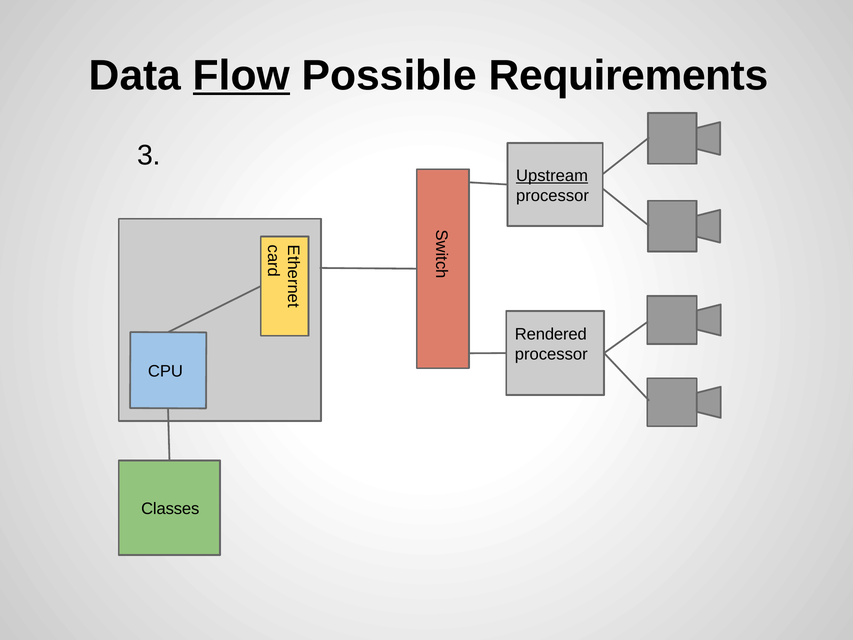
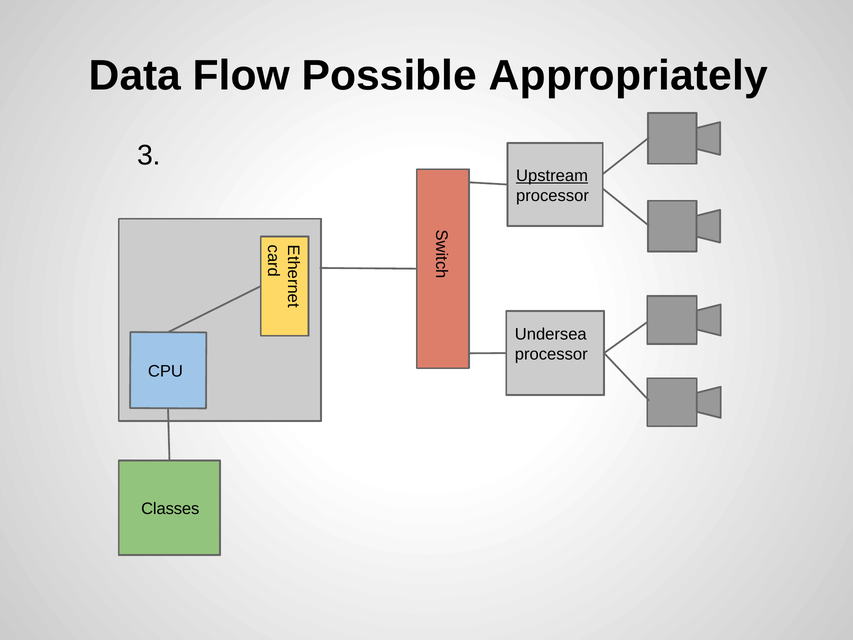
Flow underline: present -> none (241, 75)
Requirements: Requirements -> Appropriately (628, 75)
Rendered: Rendered -> Undersea (551, 334)
